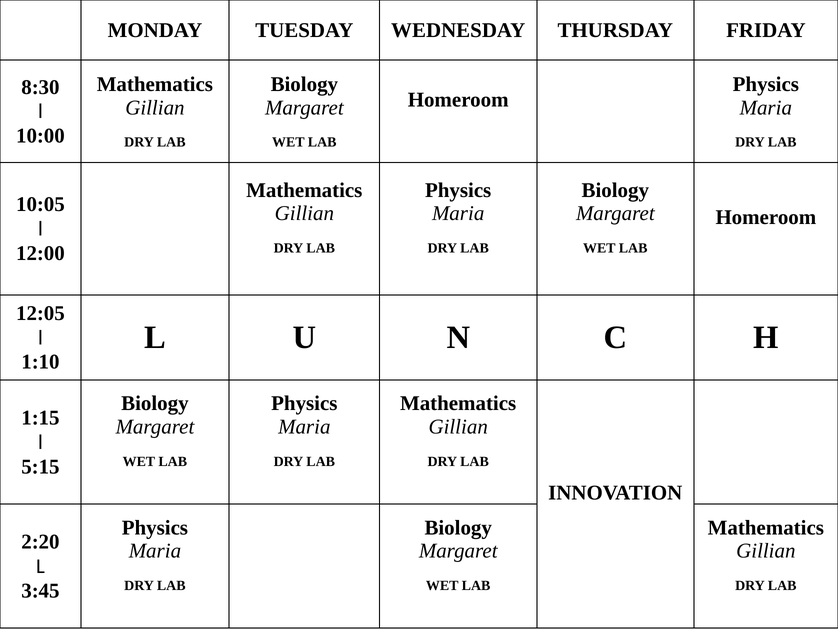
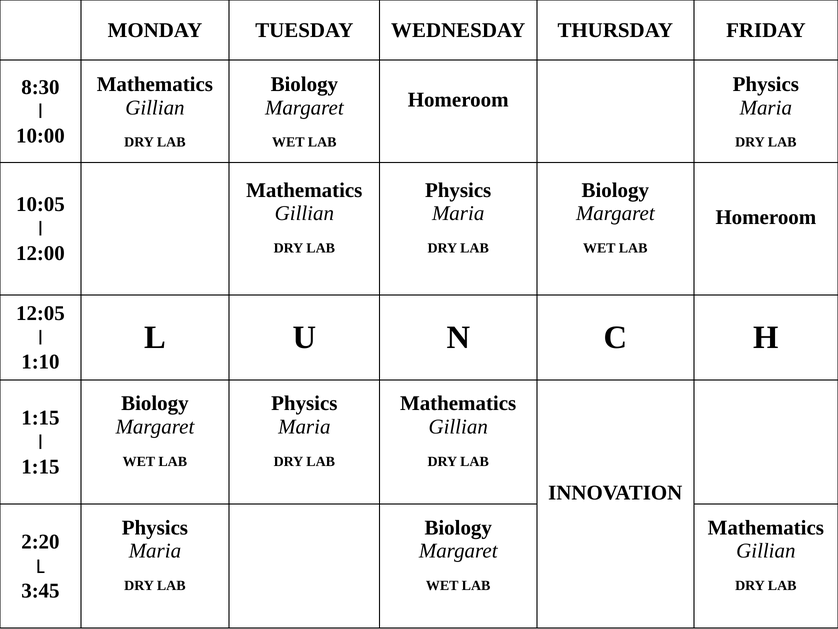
5:15: 5:15 -> 1:15 (40, 466)
